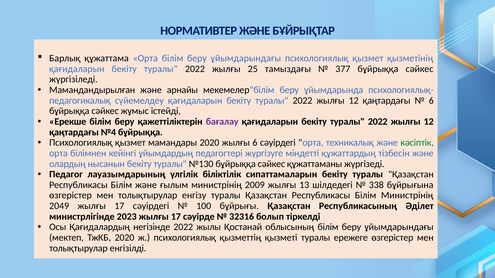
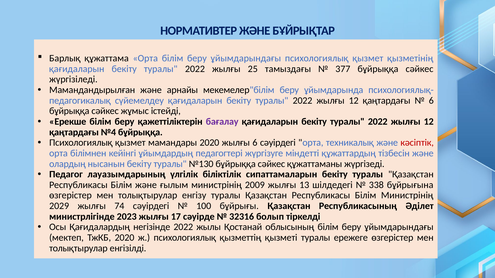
кәсіптік colour: green -> red (417, 143)
2049: 2049 -> 2029 (59, 206)
17: 17 -> 74 (119, 206)
